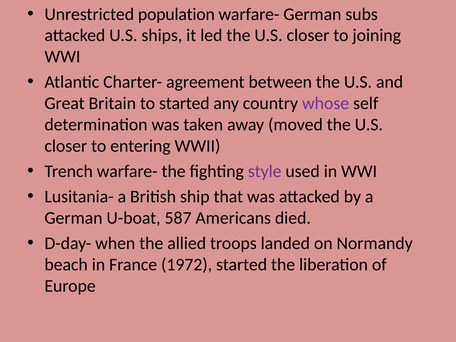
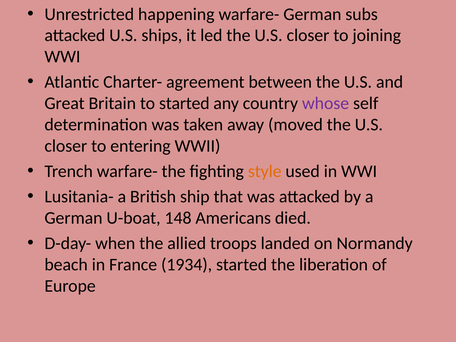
population: population -> happening (176, 14)
style colour: purple -> orange (265, 171)
587: 587 -> 148 (178, 218)
1972: 1972 -> 1934 (187, 265)
